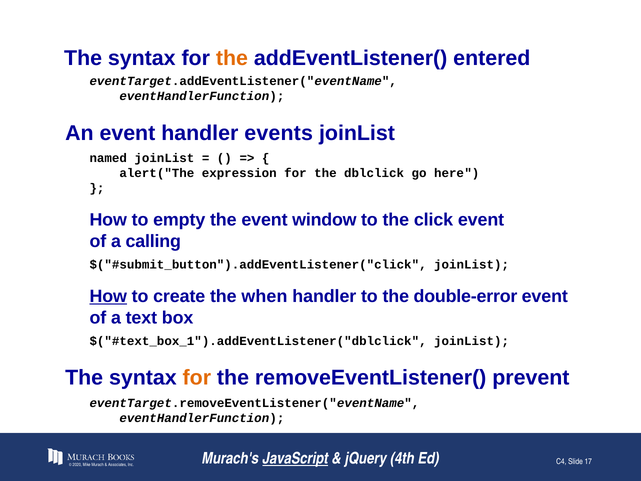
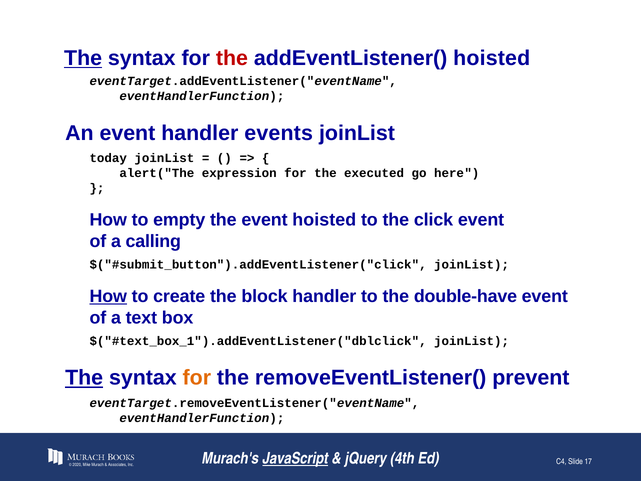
The underline: none -> present (83, 58)
the colour: orange -> red (232, 58)
addEventListener( entered: entered -> hoisted (492, 58)
named: named -> today (108, 158)
dblclick: dblclick -> executed (374, 173)
event window: window -> hoisted (324, 220)
when: when -> block (265, 296)
double-error: double-error -> double-have (465, 296)
The underline: none -> present (84, 378)
